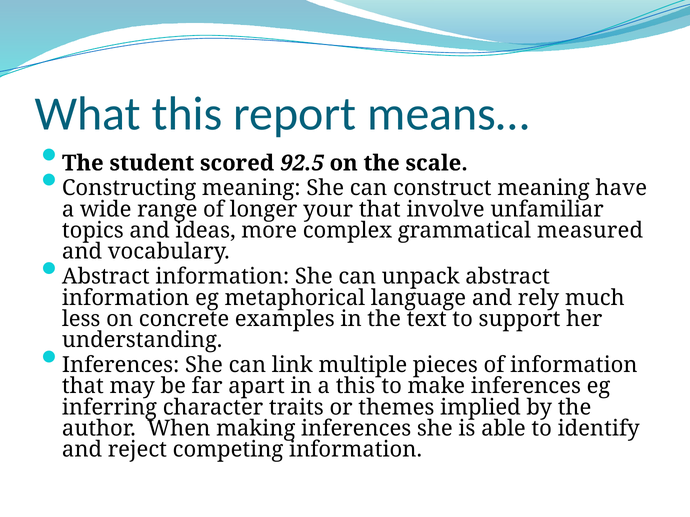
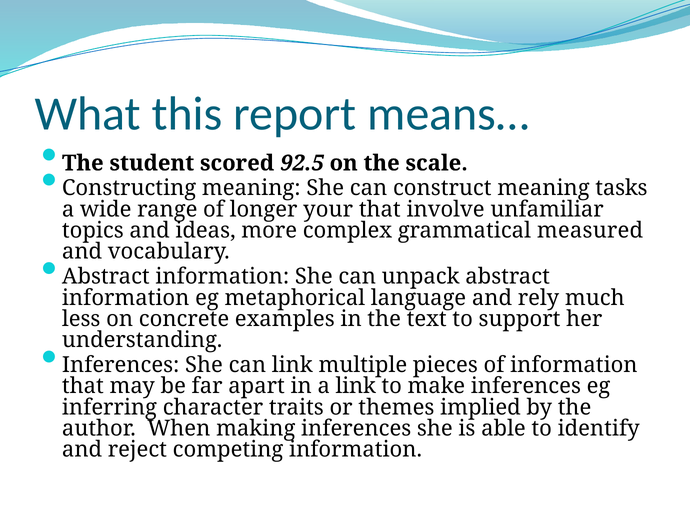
have: have -> tasks (621, 188)
a this: this -> link (356, 387)
